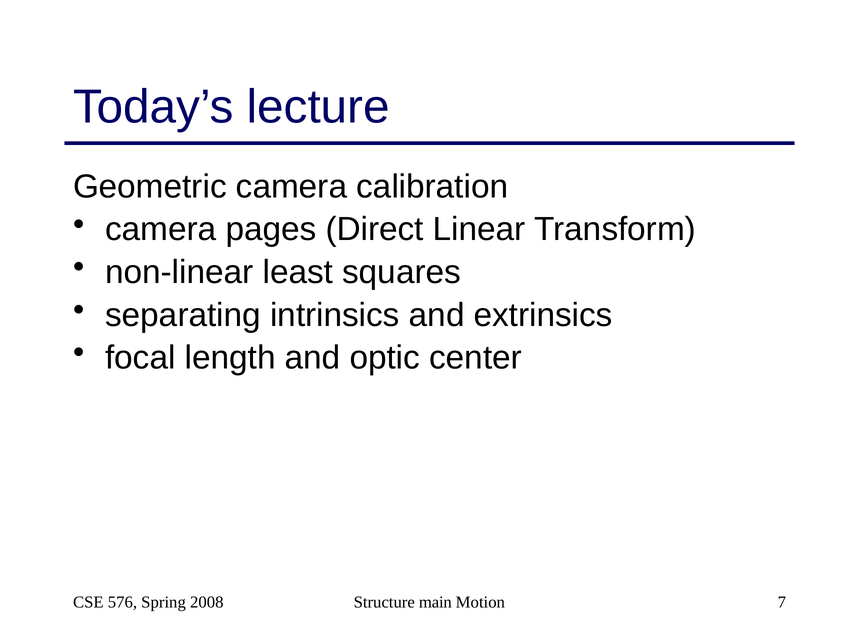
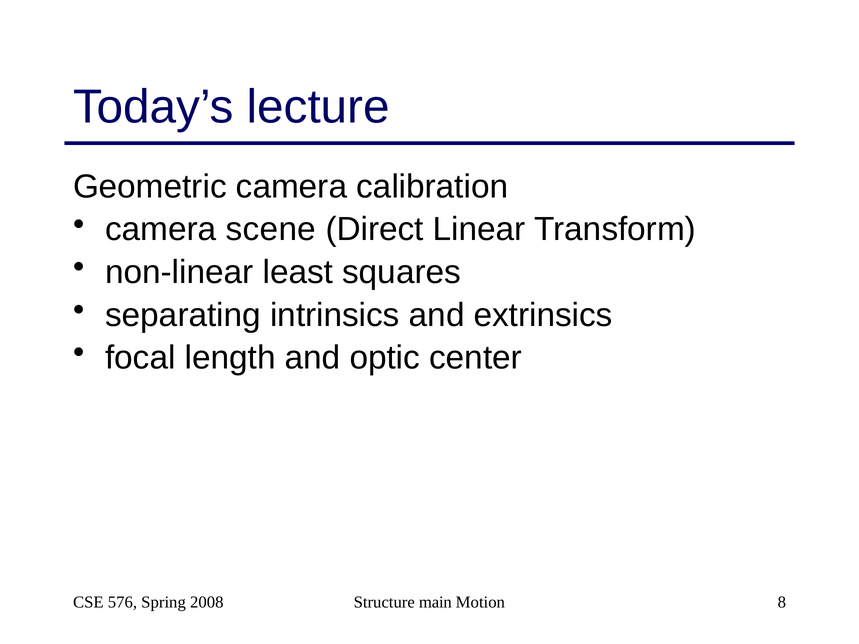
pages: pages -> scene (271, 230)
7: 7 -> 8 (782, 602)
